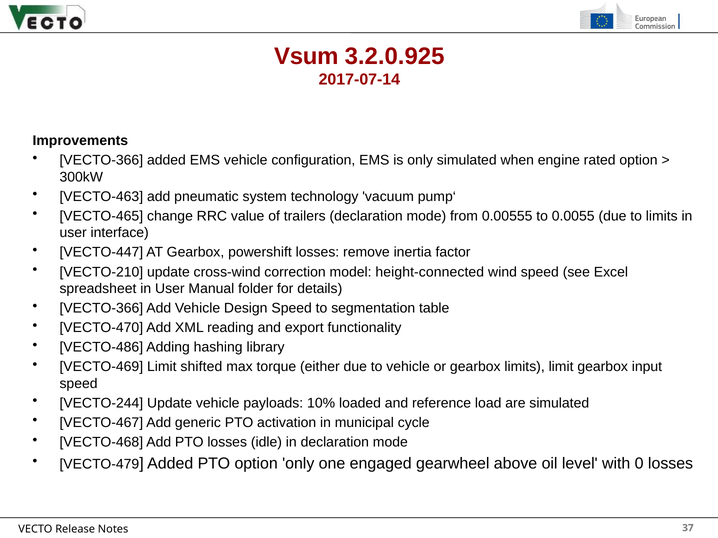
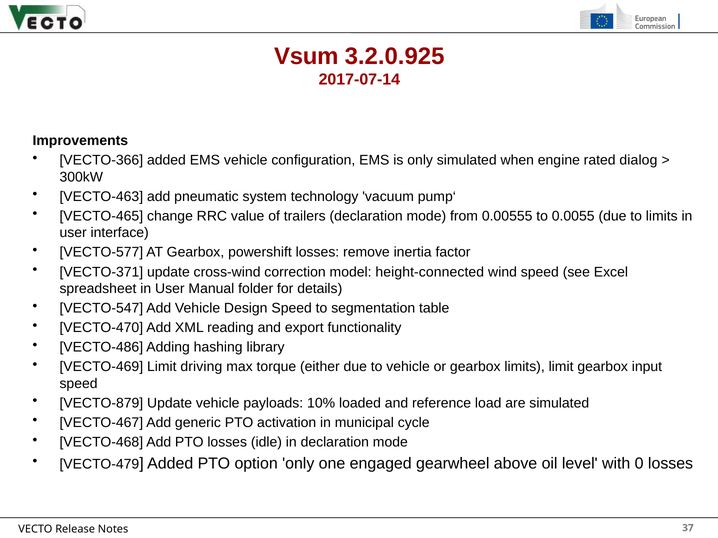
rated option: option -> dialog (638, 160)
VECTO-447: VECTO-447 -> VECTO-577 (101, 253)
VECTO-210: VECTO-210 -> VECTO-371 (101, 272)
VECTO-366: VECTO-366 -> VECTO-547 (101, 308)
shifted: shifted -> driving (201, 367)
VECTO-244: VECTO-244 -> VECTO-879 (101, 403)
